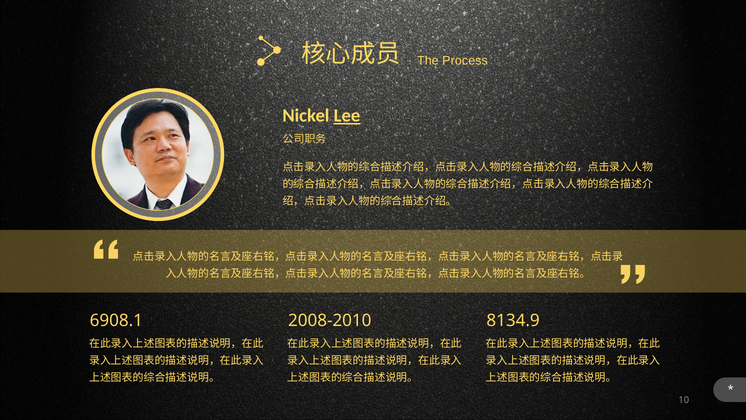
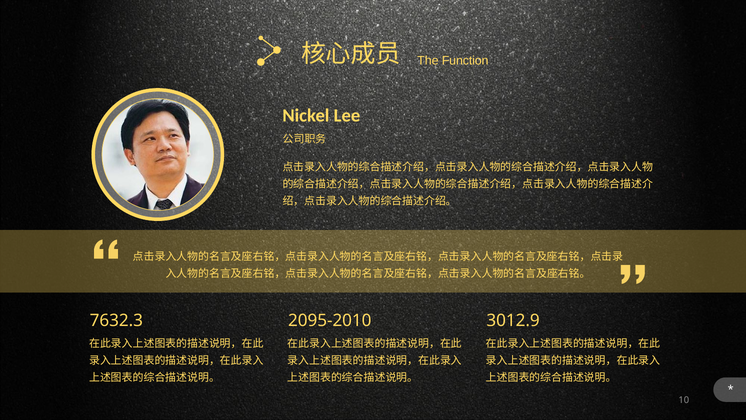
Process: Process -> Function (465, 61)
Lee underline: present -> none (347, 116)
6908.1: 6908.1 -> 7632.3 (116, 320)
2008-2010: 2008-2010 -> 2095-2010 (330, 320)
8134.9: 8134.9 -> 3012.9 (513, 320)
